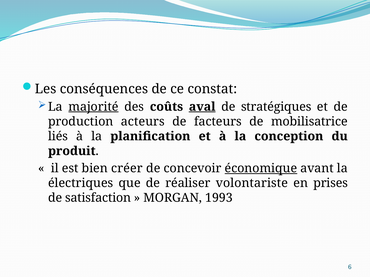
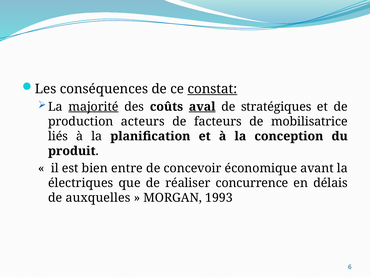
constat underline: none -> present (212, 89)
créer: créer -> entre (127, 169)
économique underline: present -> none (261, 169)
volontariste: volontariste -> concurrence (252, 183)
prises: prises -> délais (331, 183)
satisfaction: satisfaction -> auxquelles (98, 198)
